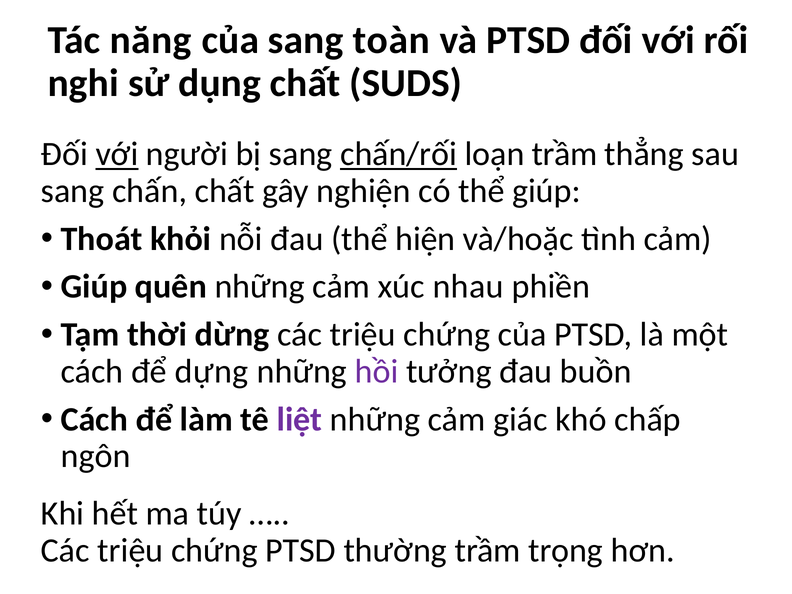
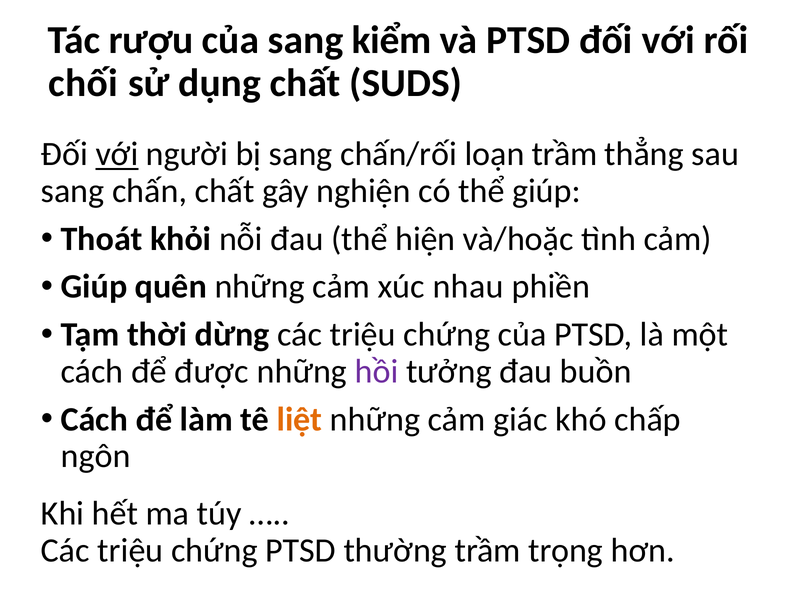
năng: năng -> rượu (151, 40)
toàn: toàn -> kiểm (392, 40)
nghi: nghi -> chối (83, 83)
chấn/rối underline: present -> none (399, 154)
dựng: dựng -> được (212, 371)
liệt colour: purple -> orange (299, 419)
